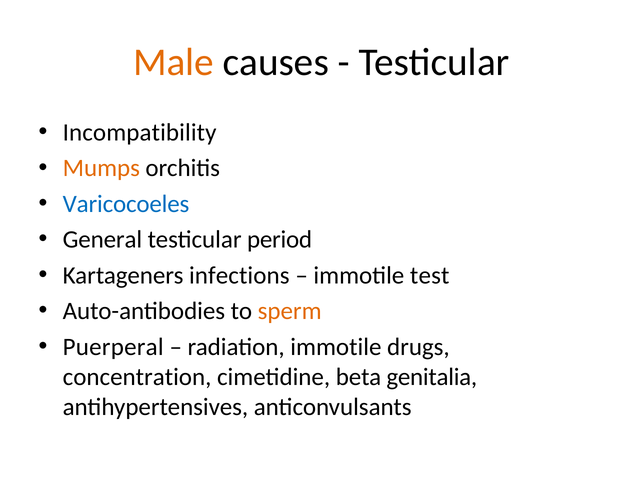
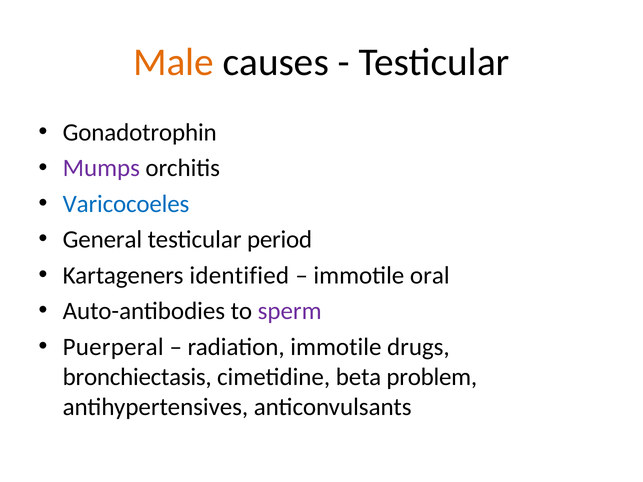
Incompatibility: Incompatibility -> Gonadotrophin (140, 132)
Mumps colour: orange -> purple (101, 168)
infections: infections -> identified (239, 275)
test: test -> oral (430, 275)
sperm colour: orange -> purple (290, 311)
concentration: concentration -> bronchiectasis (137, 377)
genitalia: genitalia -> problem (432, 377)
